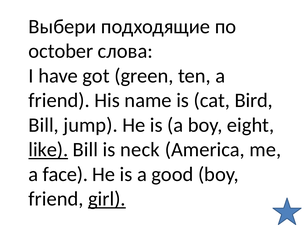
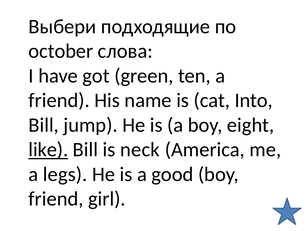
Bird: Bird -> Into (254, 100)
face: face -> legs (65, 174)
girl underline: present -> none (107, 199)
